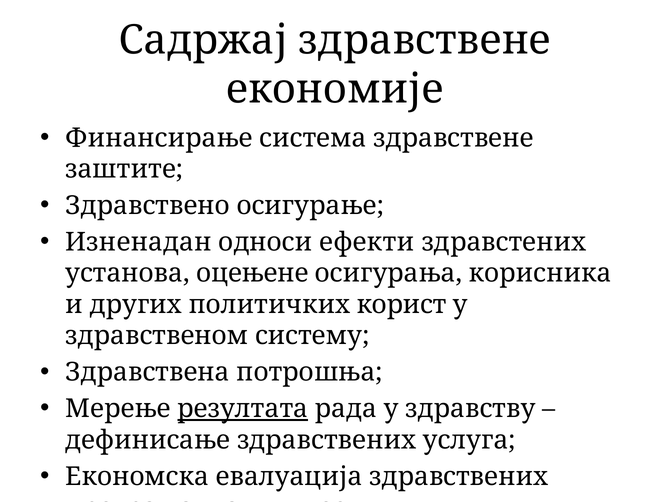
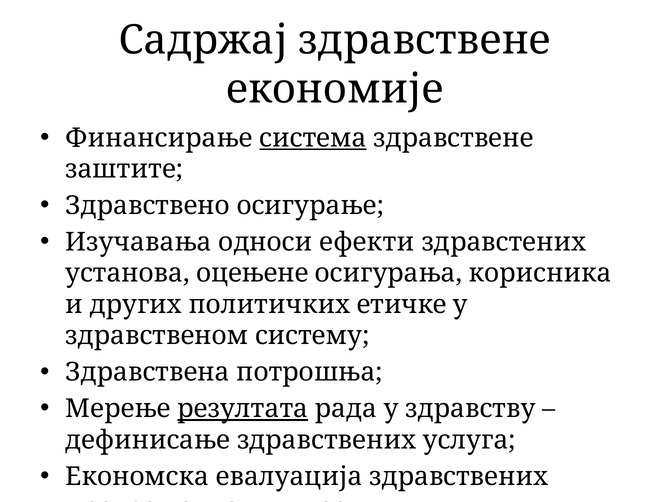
система underline: none -> present (313, 138)
Изненадан: Изненадан -> Изучавања (139, 242)
корист: корист -> етичке (402, 305)
